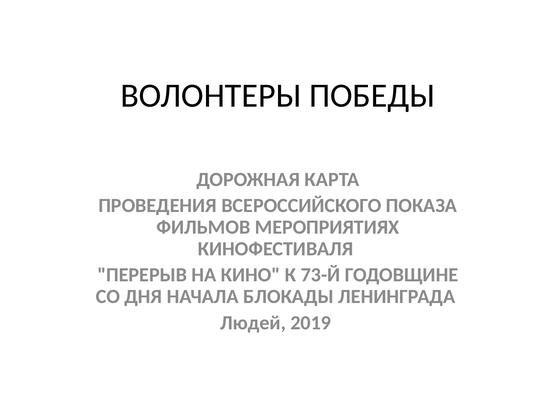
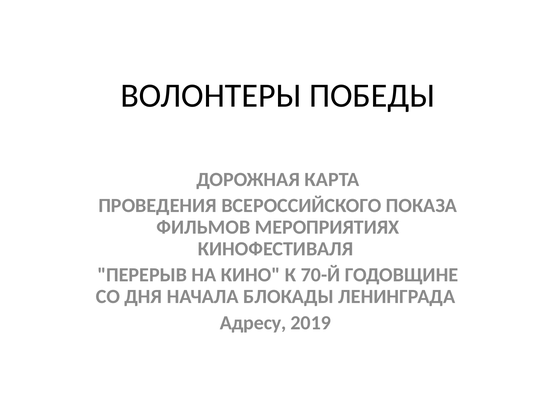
73-Й: 73-Й -> 70-Й (320, 275)
Людей: Людей -> Адресу (253, 323)
